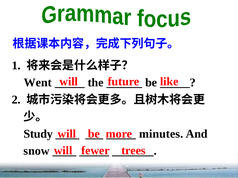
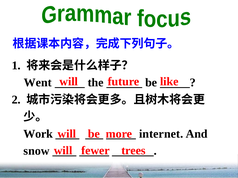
Study: Study -> Work (38, 134)
minutes: minutes -> internet (161, 134)
